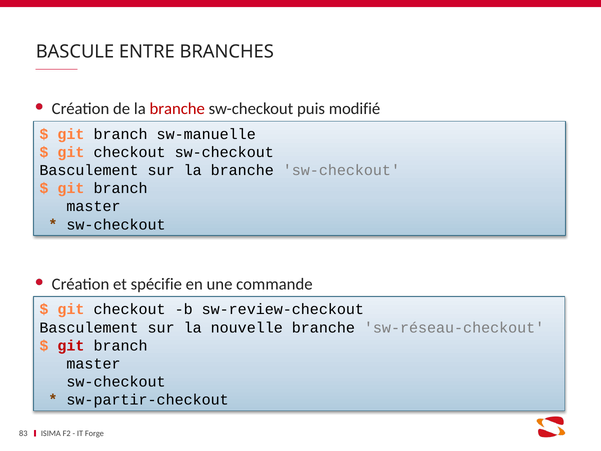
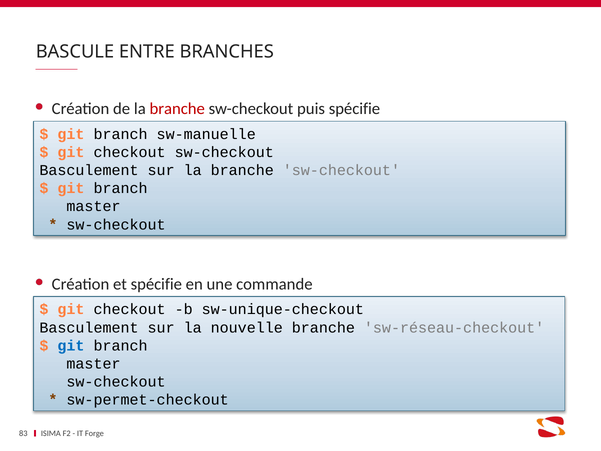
puis modifié: modifié -> spécifie (354, 109)
sw-review-checkout: sw-review-checkout -> sw-unique-checkout (283, 309)
git colour: red -> blue (71, 345)
sw-partir-checkout: sw-partir-checkout -> sw-permet-checkout (148, 400)
